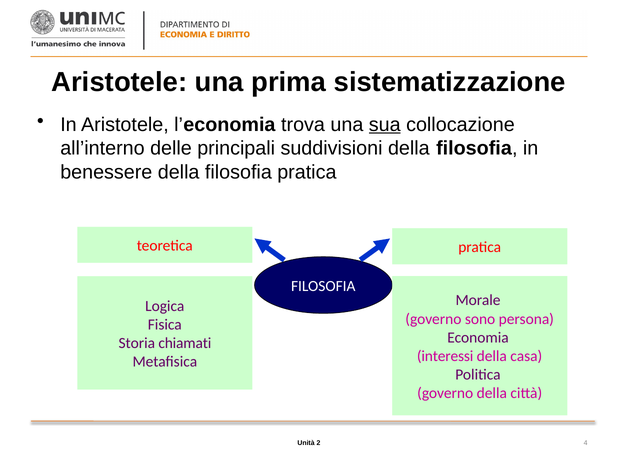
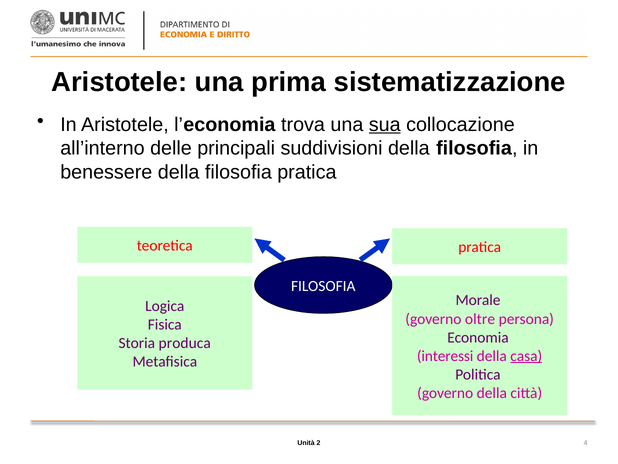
sono: sono -> oltre (480, 319)
chiamati: chiamati -> produca (185, 343)
casa underline: none -> present (526, 356)
